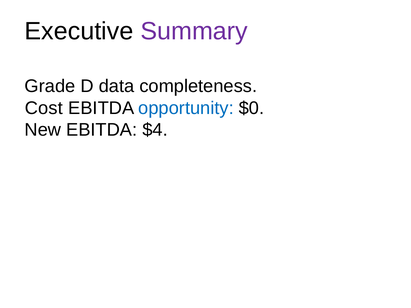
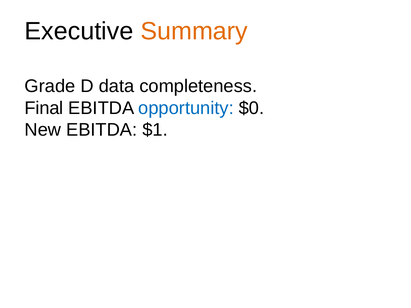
Summary colour: purple -> orange (194, 31)
Cost: Cost -> Final (44, 108)
$4: $4 -> $1 (155, 130)
